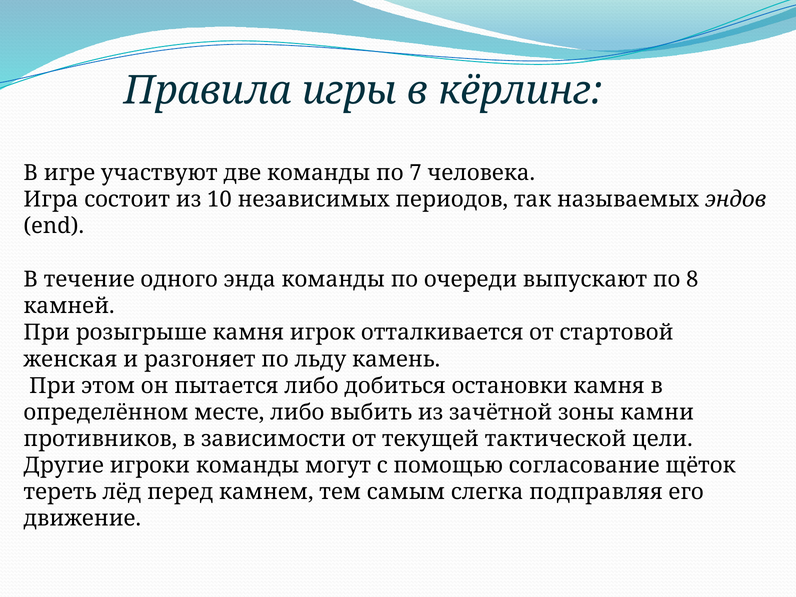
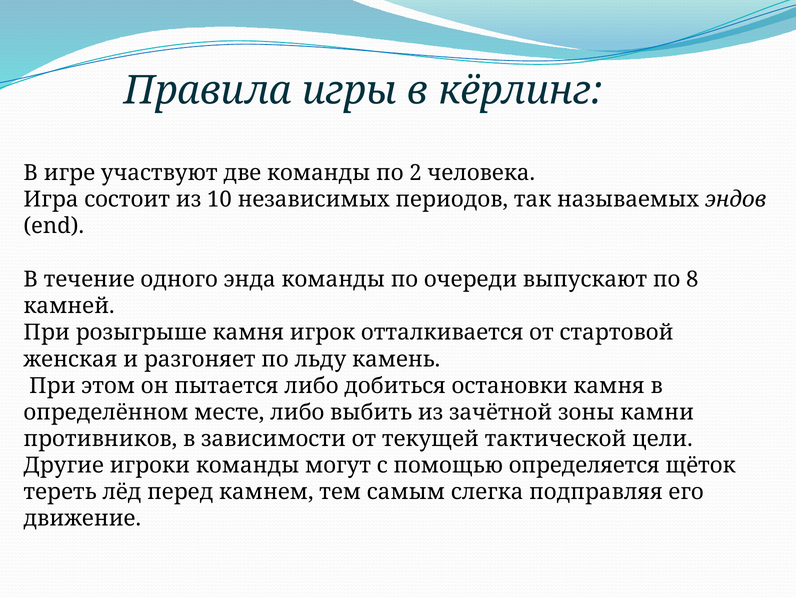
7: 7 -> 2 (415, 173)
согласование: согласование -> определяется (584, 465)
